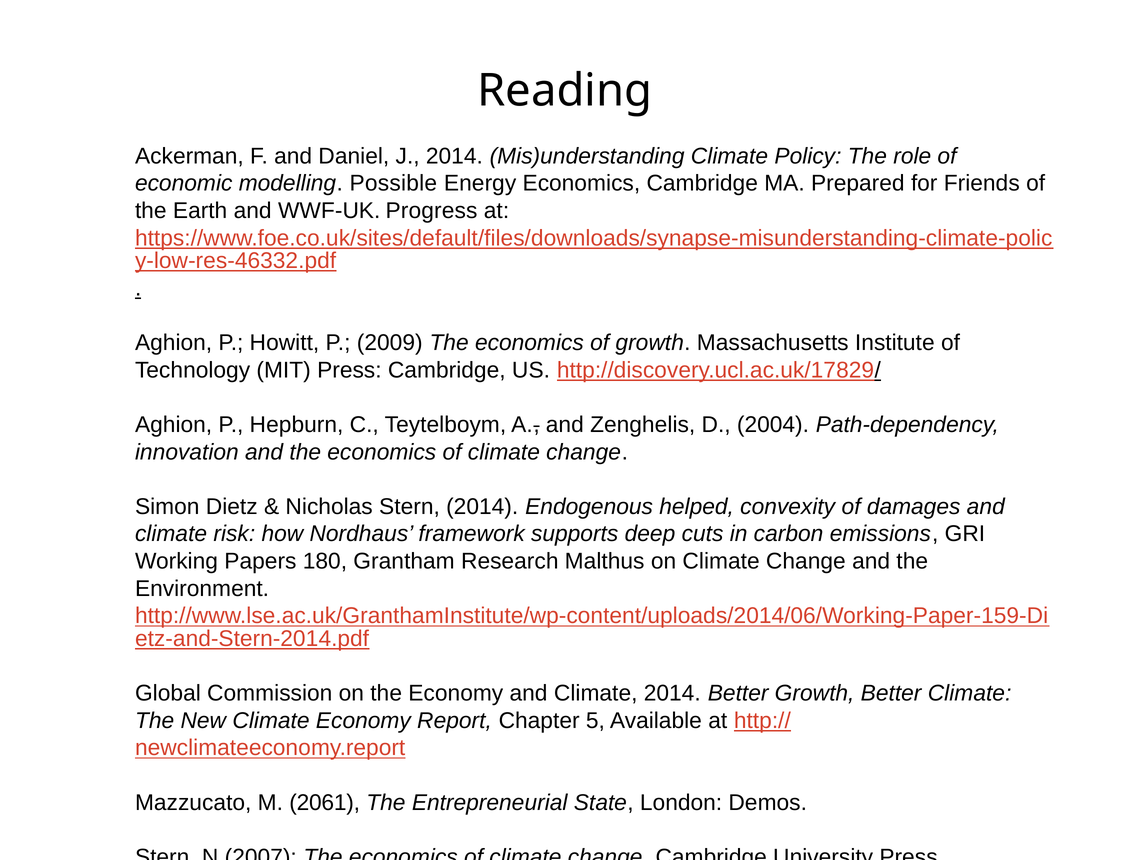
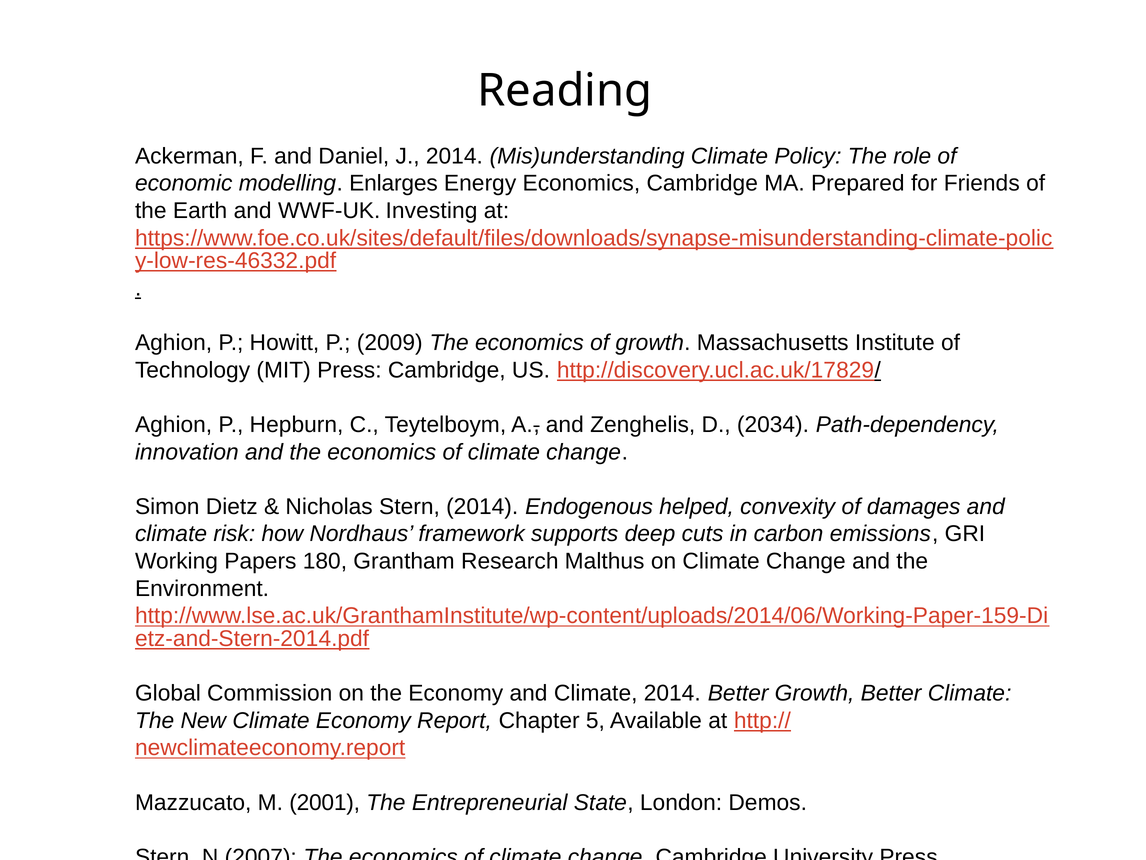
Possible: Possible -> Enlarges (394, 183)
Progress: Progress -> Investing (431, 211)
2004: 2004 -> 2034 (773, 424)
2061: 2061 -> 2001 (325, 802)
